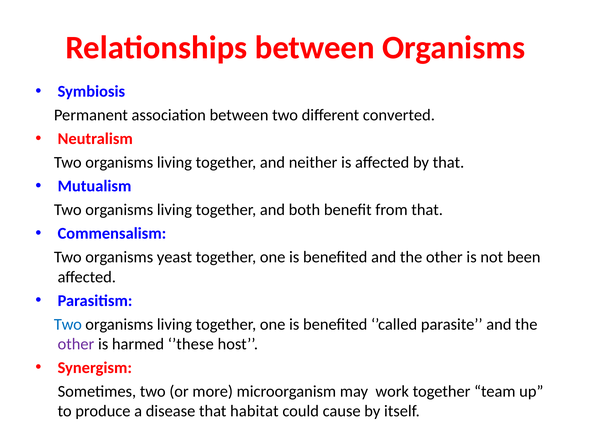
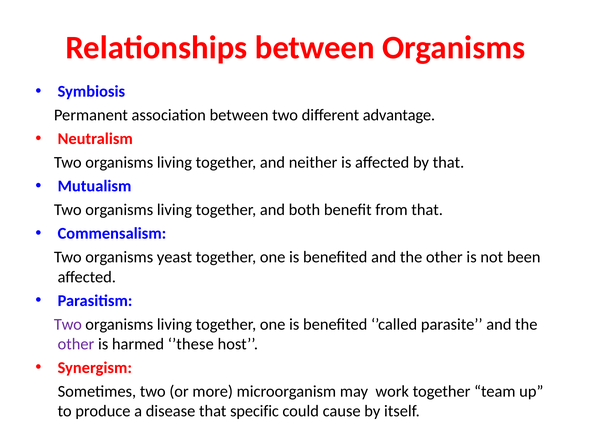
converted: converted -> advantage (399, 115)
Two colour: blue -> purple (68, 324)
habitat: habitat -> specific (254, 410)
